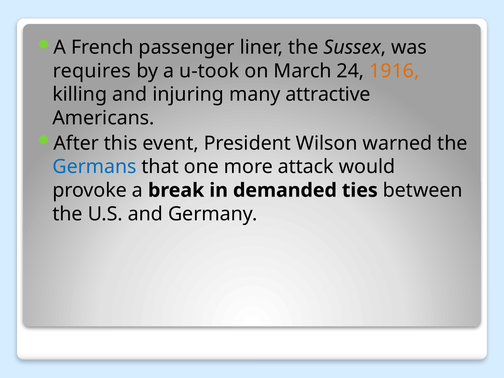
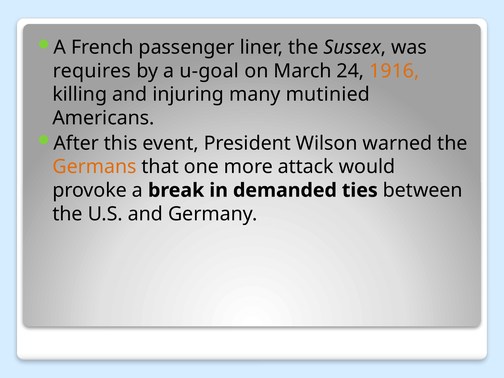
u-took: u-took -> u-goal (209, 71)
attractive: attractive -> mutinied (328, 94)
Germans colour: blue -> orange (94, 167)
